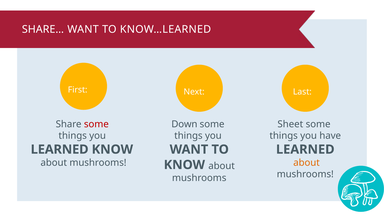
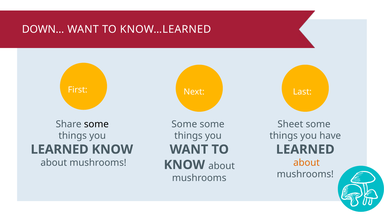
SHARE…: SHARE… -> DOWN… (43, 29)
some colour: red -> black (96, 124)
Down: Down -> Some (184, 124)
